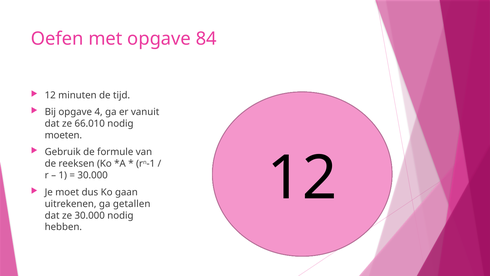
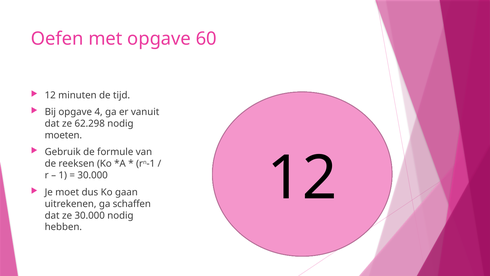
84: 84 -> 60 (206, 39)
66.010: 66.010 -> 62.298 (90, 124)
getallen: getallen -> schaffen (132, 204)
